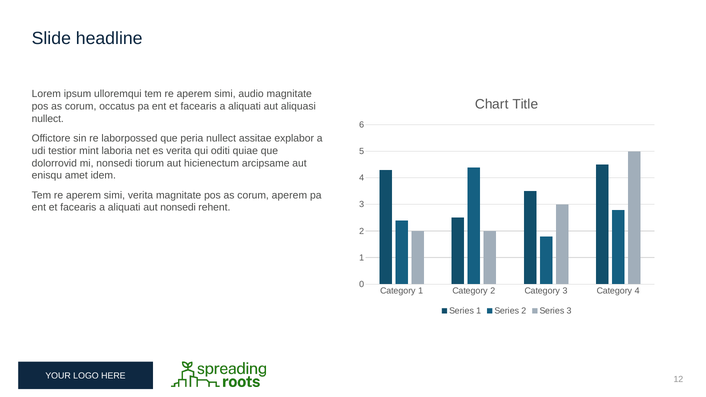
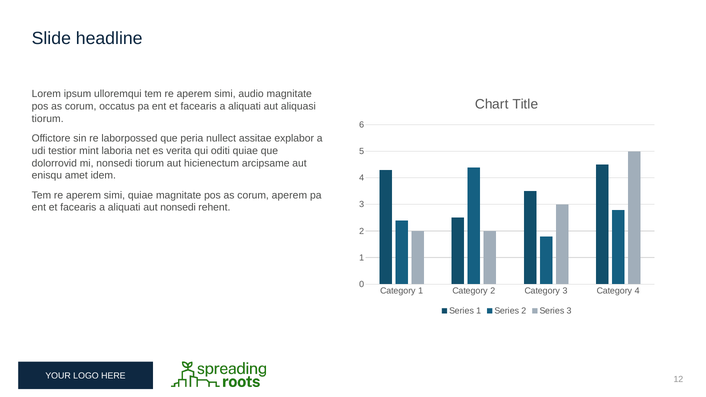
nullect: nullect -> tiorum (48, 119)
simi verita: verita -> quiae (141, 195)
